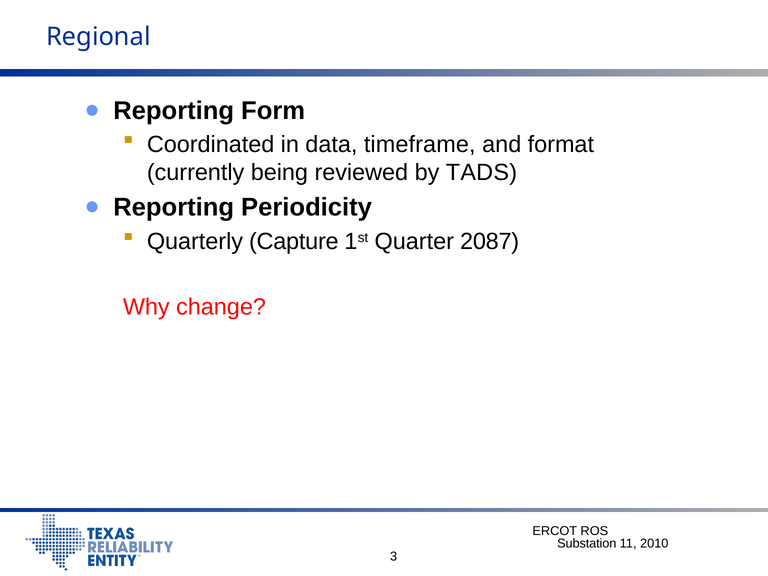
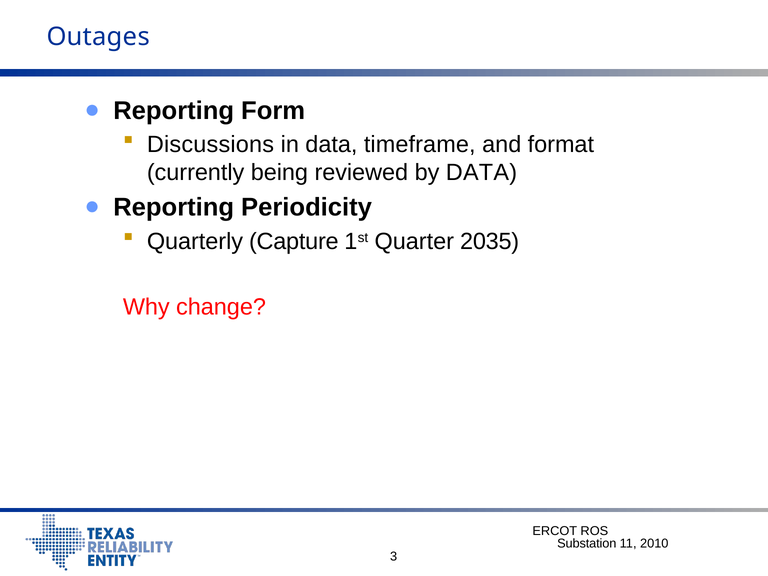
Regional: Regional -> Outages (98, 37)
Coordinated: Coordinated -> Discussions (210, 145)
by TADS: TADS -> DATA (481, 173)
2087: 2087 -> 2035 (490, 241)
